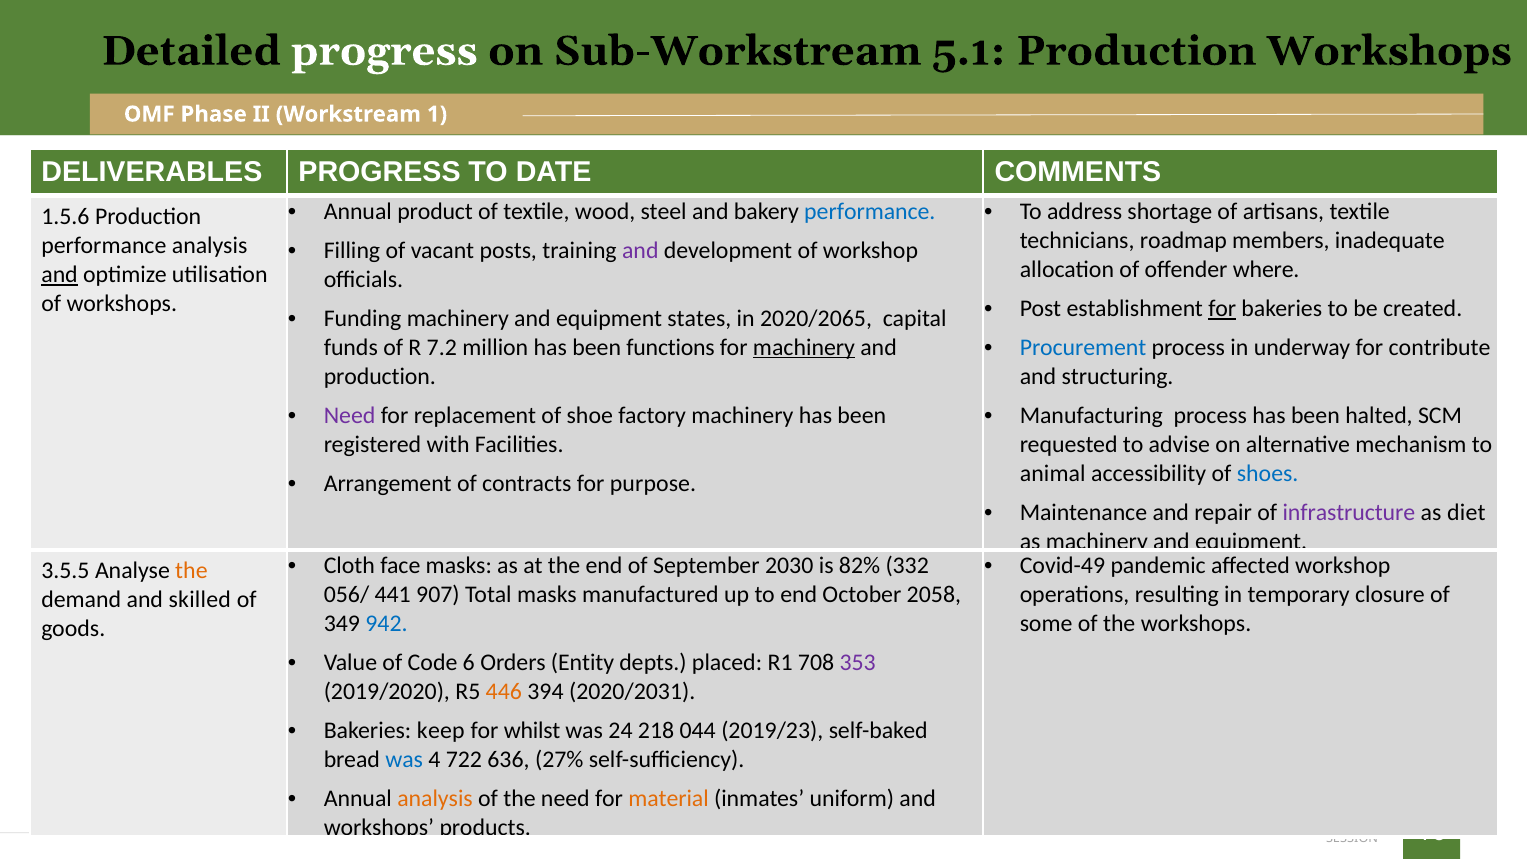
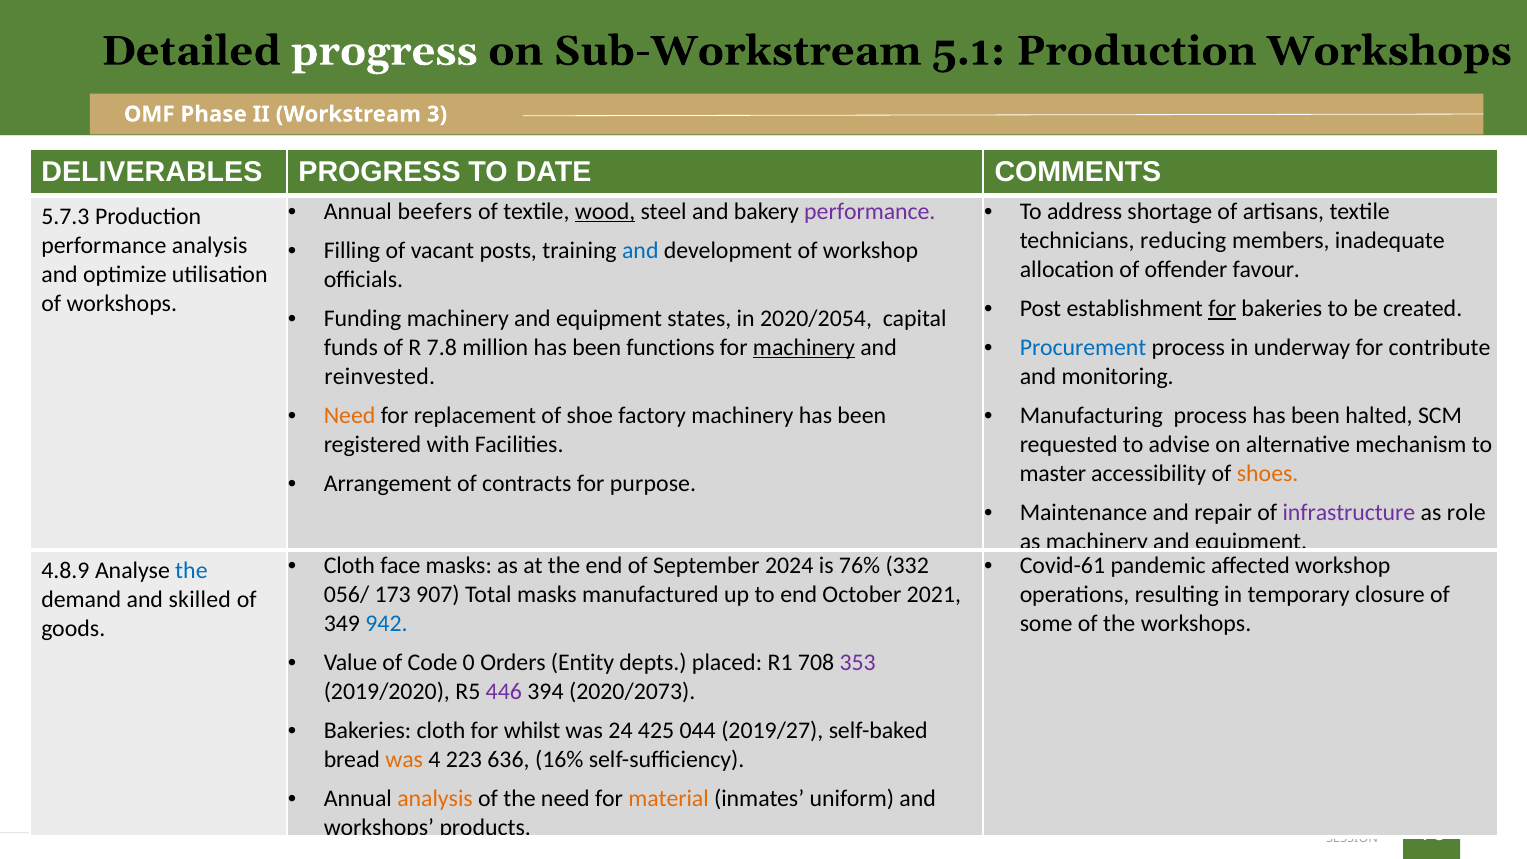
1: 1 -> 3 (437, 114)
product: product -> beefers (435, 211)
wood underline: none -> present (605, 211)
performance colour: blue -> purple (870, 211)
1.5.6: 1.5.6 -> 5.7.3 (65, 216)
roadmap: roadmap -> reducing (1183, 241)
and colour: purple -> blue (640, 250)
where: where -> favour (1266, 270)
and underline: present -> none (60, 275)
2020/2065: 2020/2065 -> 2020/2054 (816, 318)
7.2: 7.2 -> 7.8 (442, 347)
production: production -> reinvested (380, 377)
structuring: structuring -> monitoring (1118, 377)
Need colour: purple -> orange (350, 415)
animal: animal -> master (1053, 474)
shoes colour: blue -> orange (1268, 474)
diet: diet -> role (1466, 513)
2030: 2030 -> 2024 (789, 566)
82%: 82% -> 76% (860, 566)
Covid-49: Covid-49 -> Covid-61 (1062, 566)
3.5.5: 3.5.5 -> 4.8.9 (65, 570)
the colour: orange -> blue (191, 570)
441: 441 -> 173 (393, 595)
2058: 2058 -> 2021 (934, 595)
6: 6 -> 0 (469, 663)
446 colour: orange -> purple (504, 692)
2020/2031: 2020/2031 -> 2020/2073 (632, 692)
Bakeries keep: keep -> cloth (441, 731)
218: 218 -> 425 (656, 731)
2019/23: 2019/23 -> 2019/27 (772, 731)
was colour: blue -> orange (404, 760)
722: 722 -> 223 (464, 760)
27%: 27% -> 16% (559, 760)
